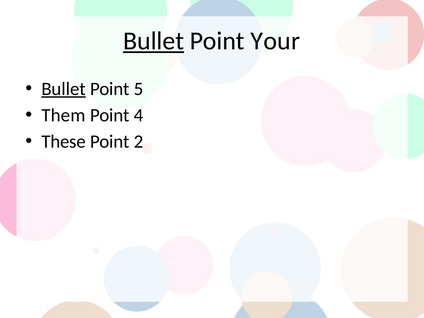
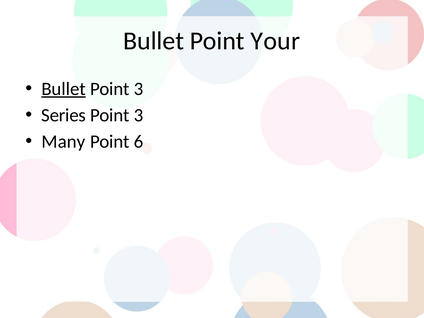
Bullet underline: present -> none (154, 41)
5: 5 -> 3 (139, 89)
Them: Them -> Series (64, 115)
4: 4 -> 3 (139, 115)
These: These -> Many (63, 142)
2: 2 -> 6 (139, 142)
